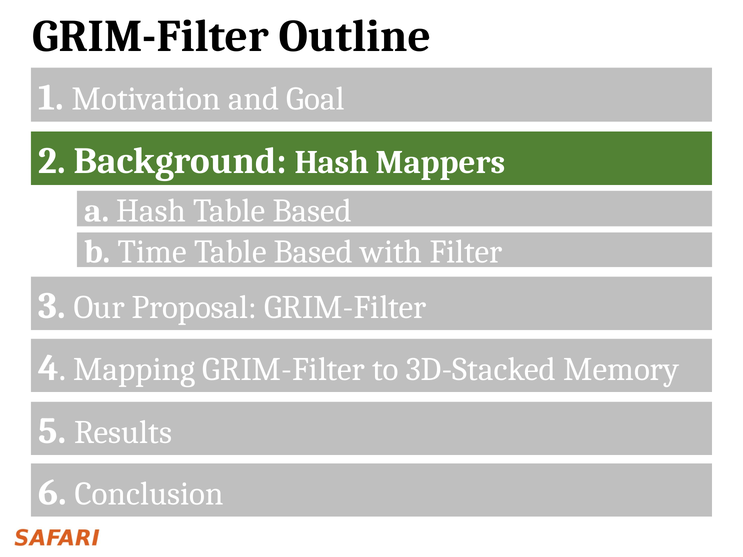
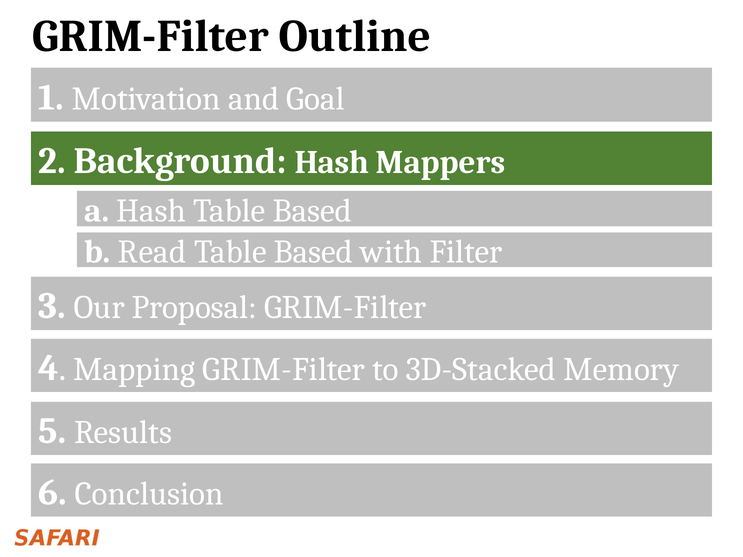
Time: Time -> Read (152, 252)
